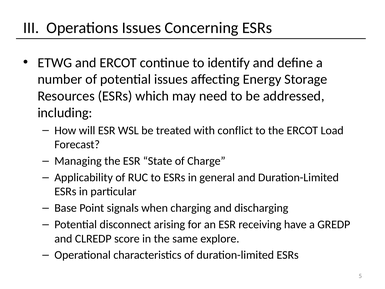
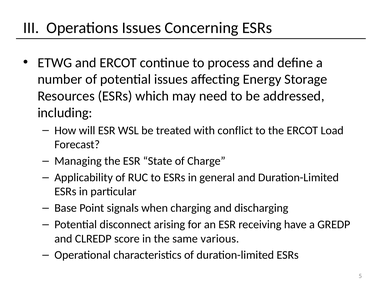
identify: identify -> process (229, 63)
explore: explore -> various (220, 238)
